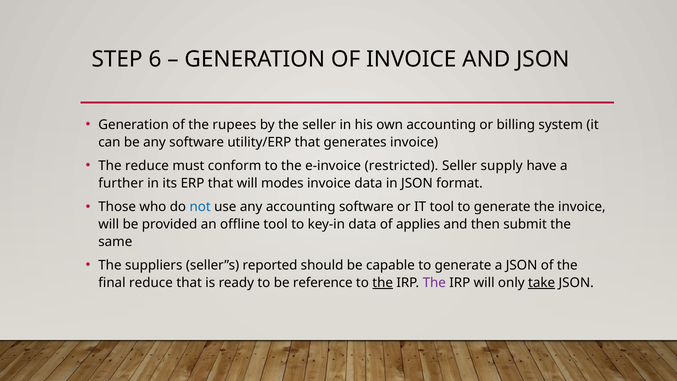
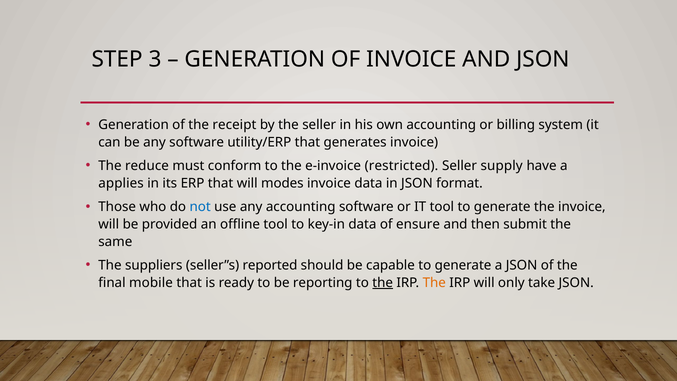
6: 6 -> 3 (155, 59)
rupees: rupees -> receipt (234, 125)
further: further -> applies (121, 183)
applies: applies -> ensure (418, 224)
final reduce: reduce -> mobile (151, 283)
reference: reference -> reporting (323, 283)
The colour: purple -> orange (434, 283)
take underline: present -> none (542, 283)
